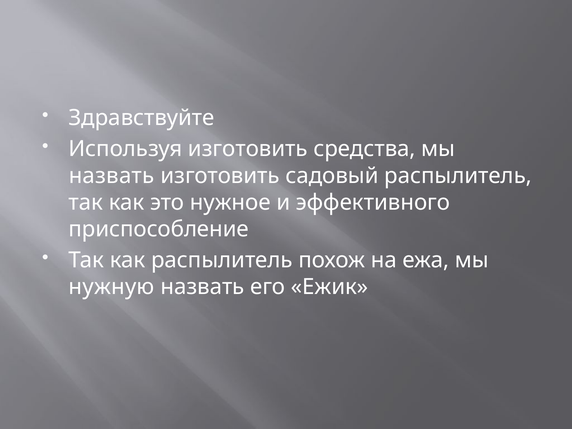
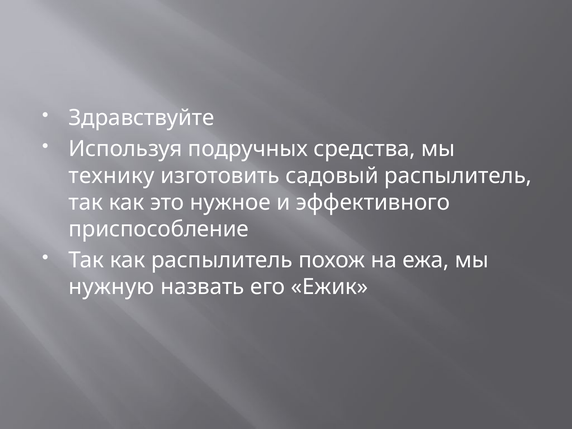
Используя изготовить: изготовить -> подручных (248, 149)
назвать: назвать -> технику (112, 176)
